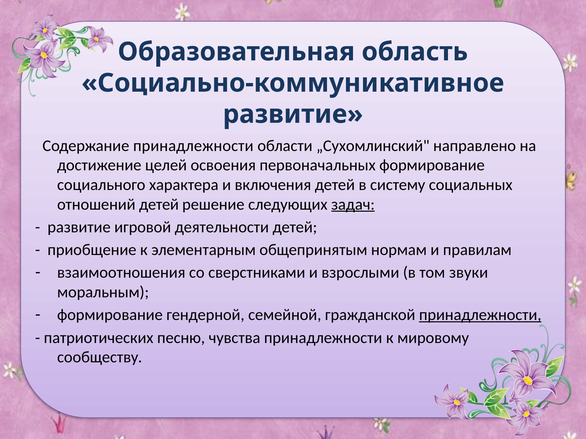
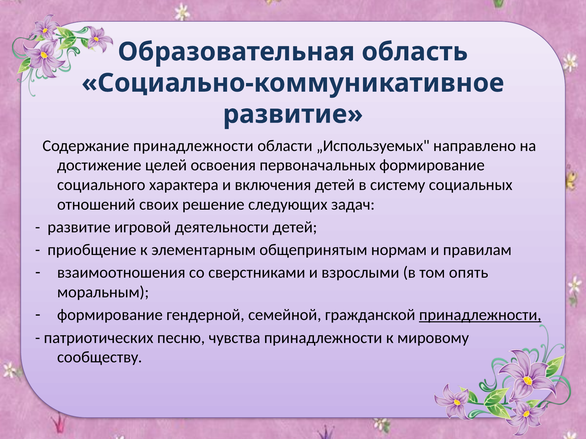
„Сухомлинский: „Сухомлинский -> „Используемых (373, 146)
отношений детей: детей -> своих (159, 205)
задач underline: present -> none (353, 205)
звуки: звуки -> опять (469, 273)
